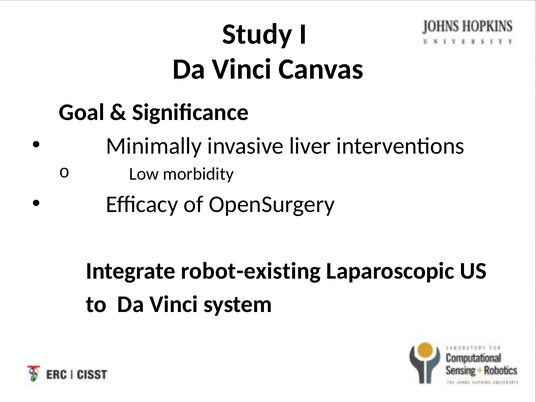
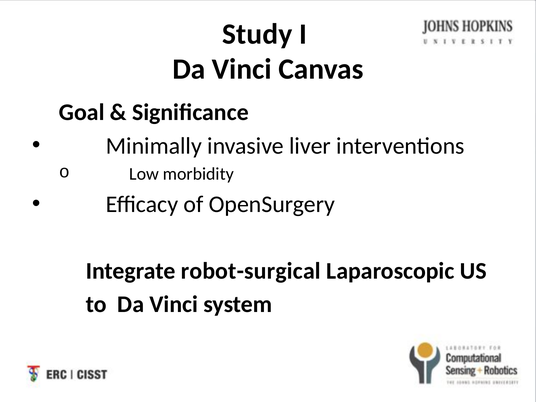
robot-existing: robot-existing -> robot-surgical (251, 271)
